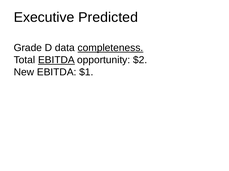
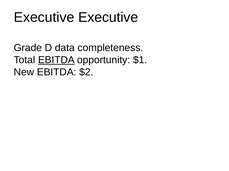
Executive Predicted: Predicted -> Executive (108, 17)
completeness underline: present -> none (110, 48)
$2: $2 -> $1 (140, 60)
$1: $1 -> $2 (86, 72)
